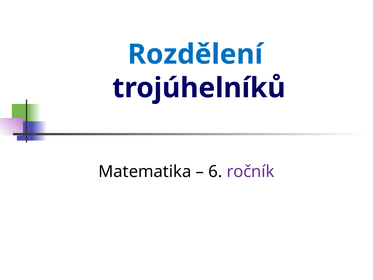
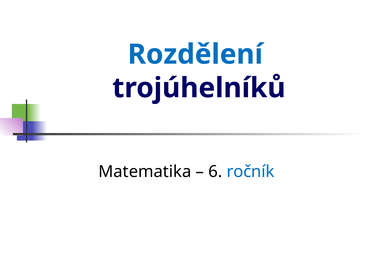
ročník colour: purple -> blue (250, 171)
